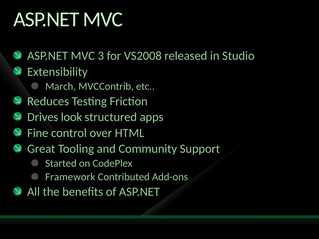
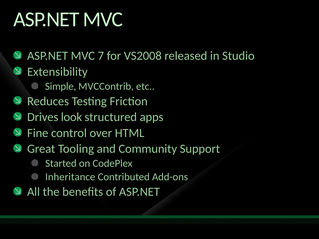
3: 3 -> 7 (101, 56)
March: March -> Simple (61, 86)
Framework: Framework -> Inheritance (70, 177)
